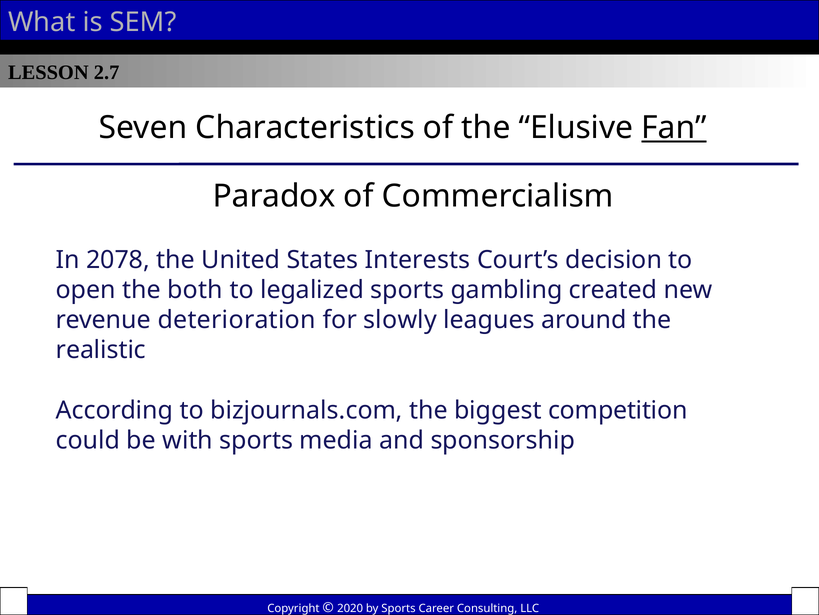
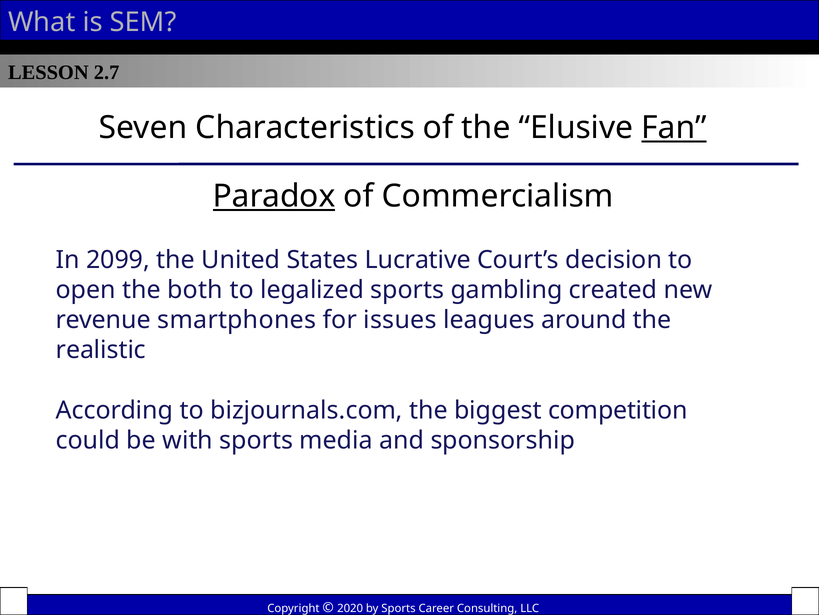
Paradox underline: none -> present (274, 196)
2078: 2078 -> 2099 (118, 260)
Interests: Interests -> Lucrative (418, 260)
deterioration: deterioration -> smartphones (237, 320)
slowly: slowly -> issues (400, 320)
